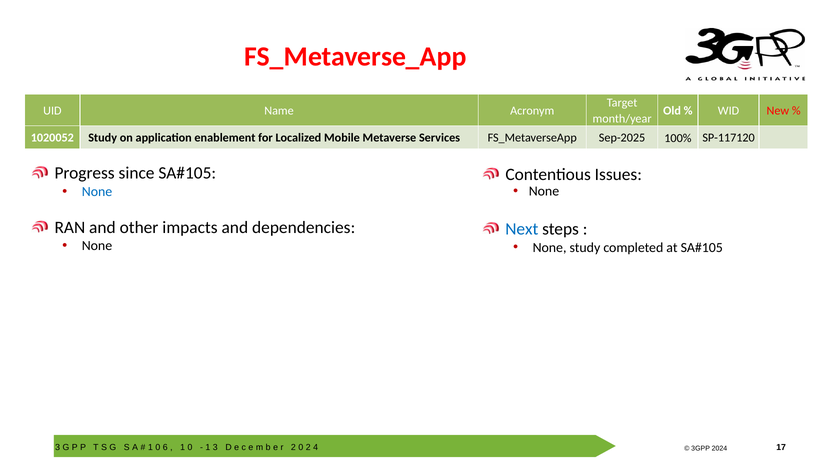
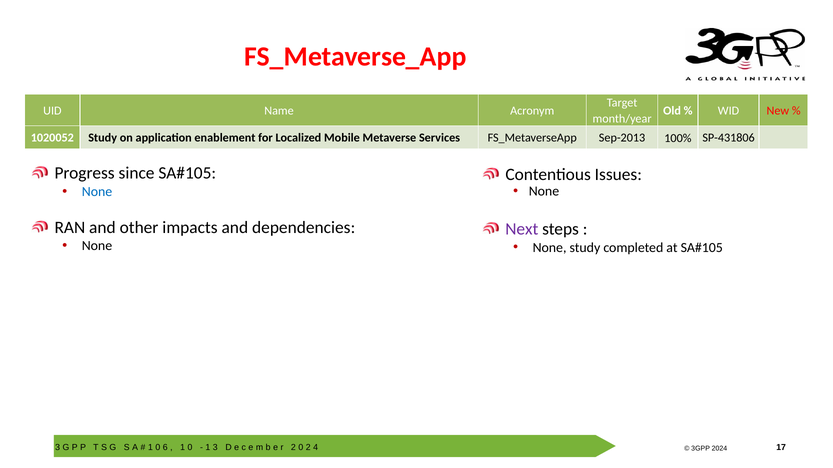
Sep-2025: Sep-2025 -> Sep-2013 (622, 138)
SP-117120: SP-117120 -> SP-431806 (729, 138)
Next colour: blue -> purple (522, 229)
